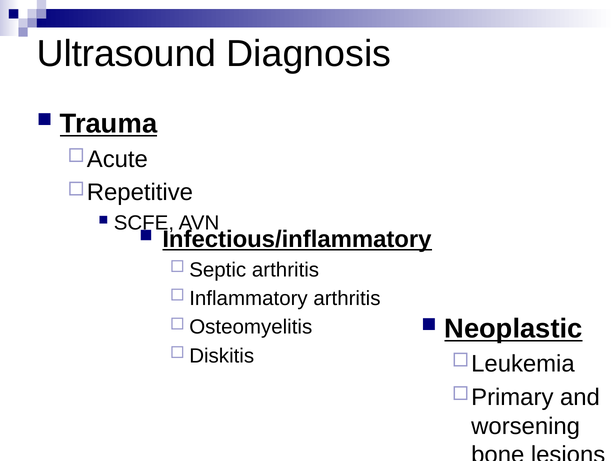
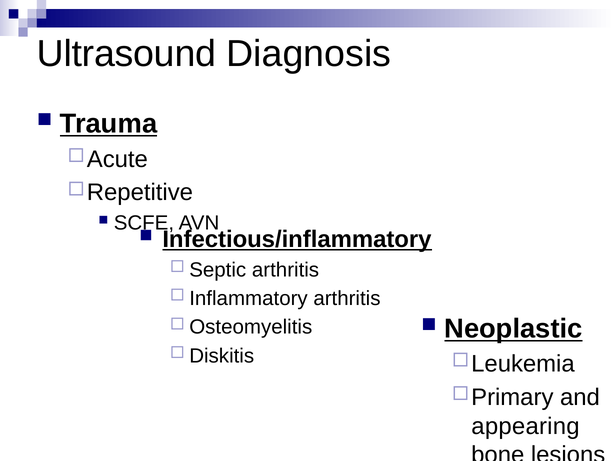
worsening: worsening -> appearing (525, 426)
